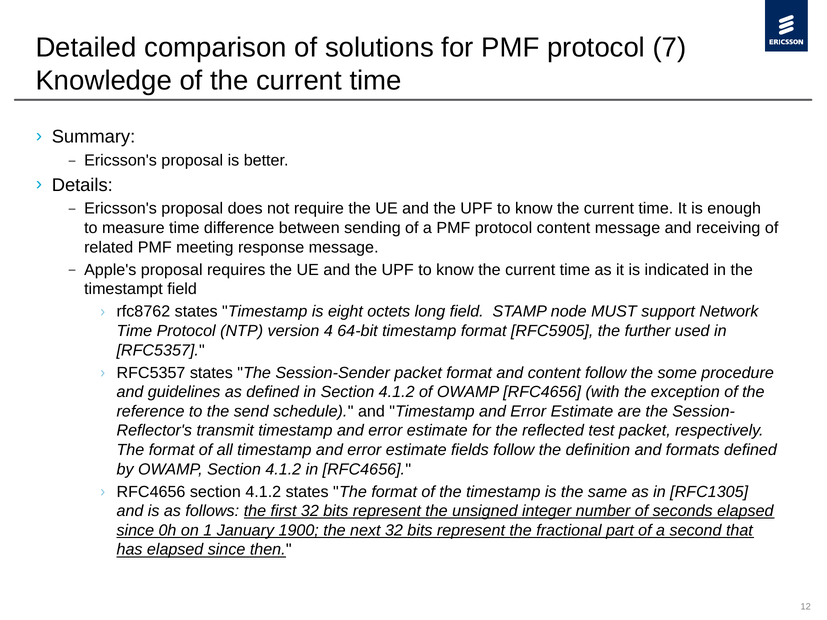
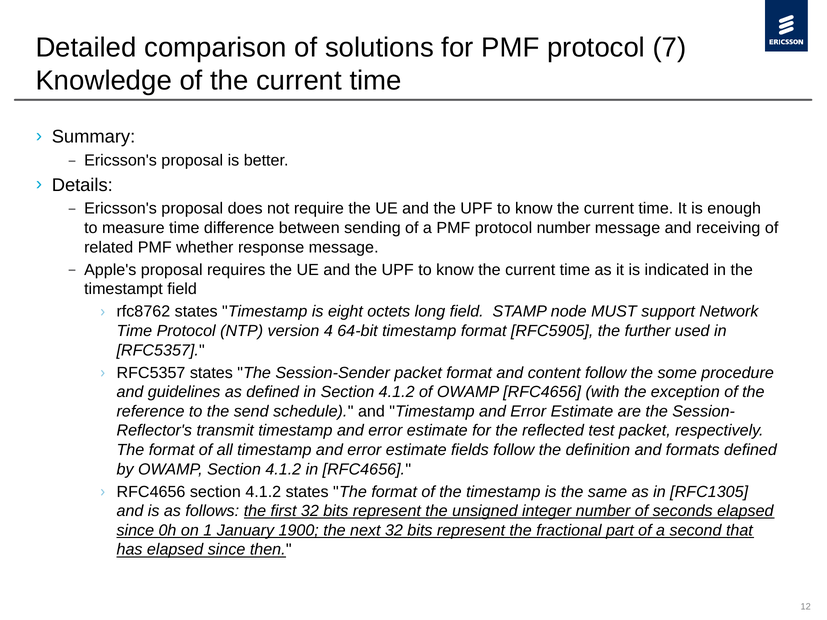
protocol content: content -> number (564, 228)
meeting: meeting -> whether (205, 247)
